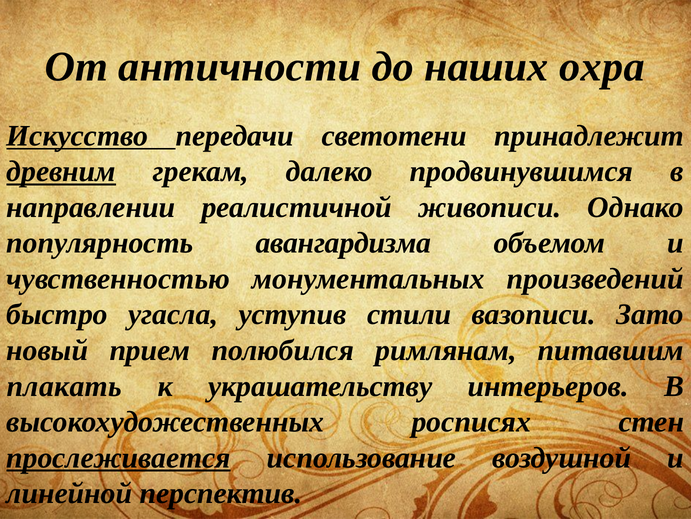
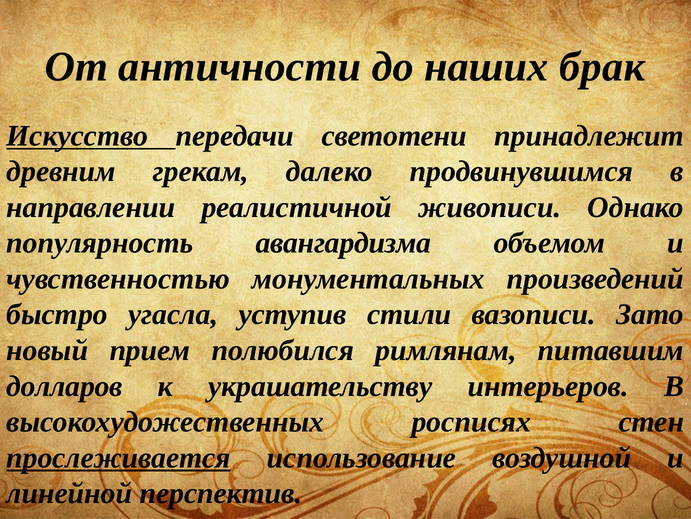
охра: охра -> брак (602, 67)
древним underline: present -> none (61, 171)
плакать: плакать -> долларов (64, 386)
